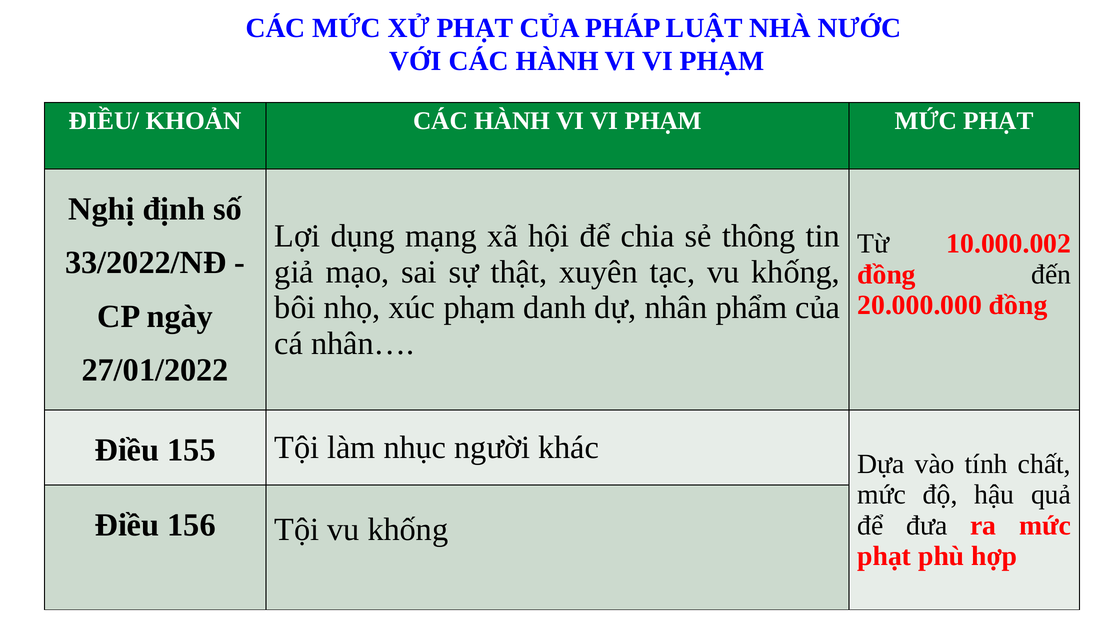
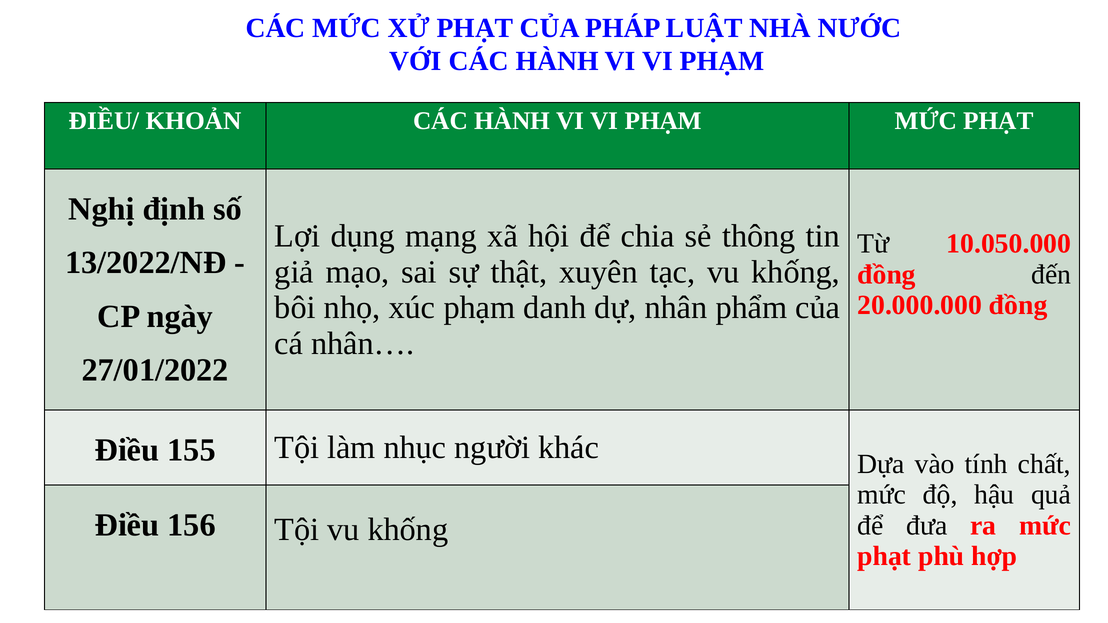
10.000.002: 10.000.002 -> 10.050.000 (1009, 244)
33/2022/NĐ: 33/2022/NĐ -> 13/2022/NĐ (146, 263)
